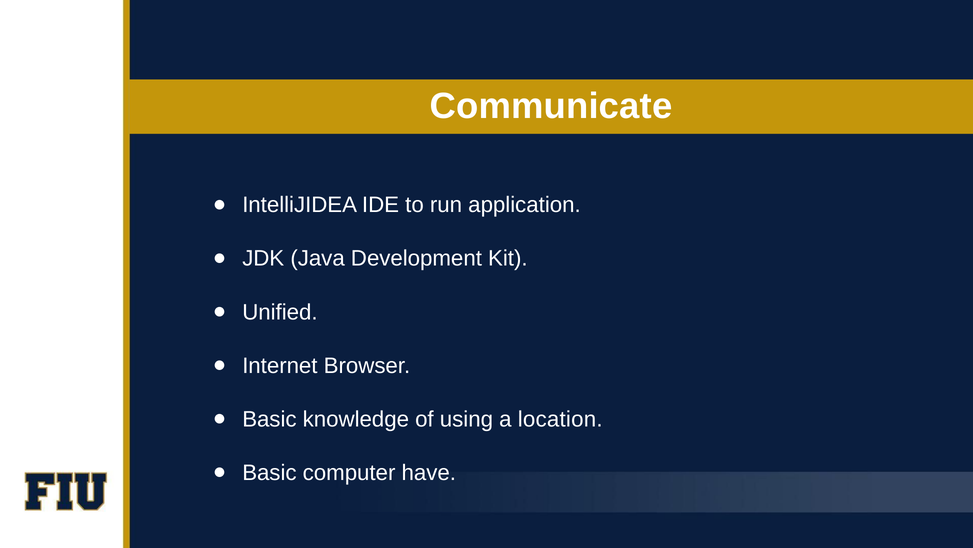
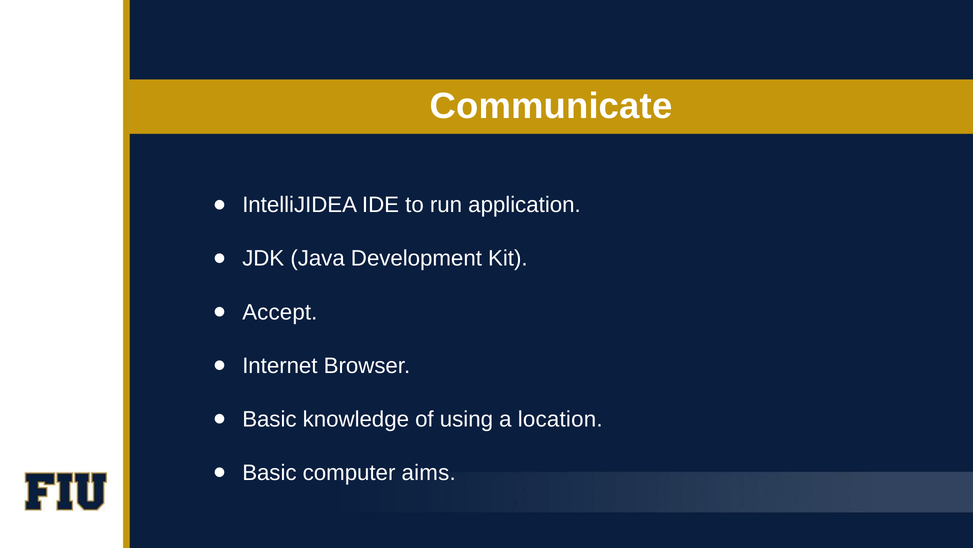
Unified: Unified -> Accept (280, 312)
have: have -> aims (429, 472)
